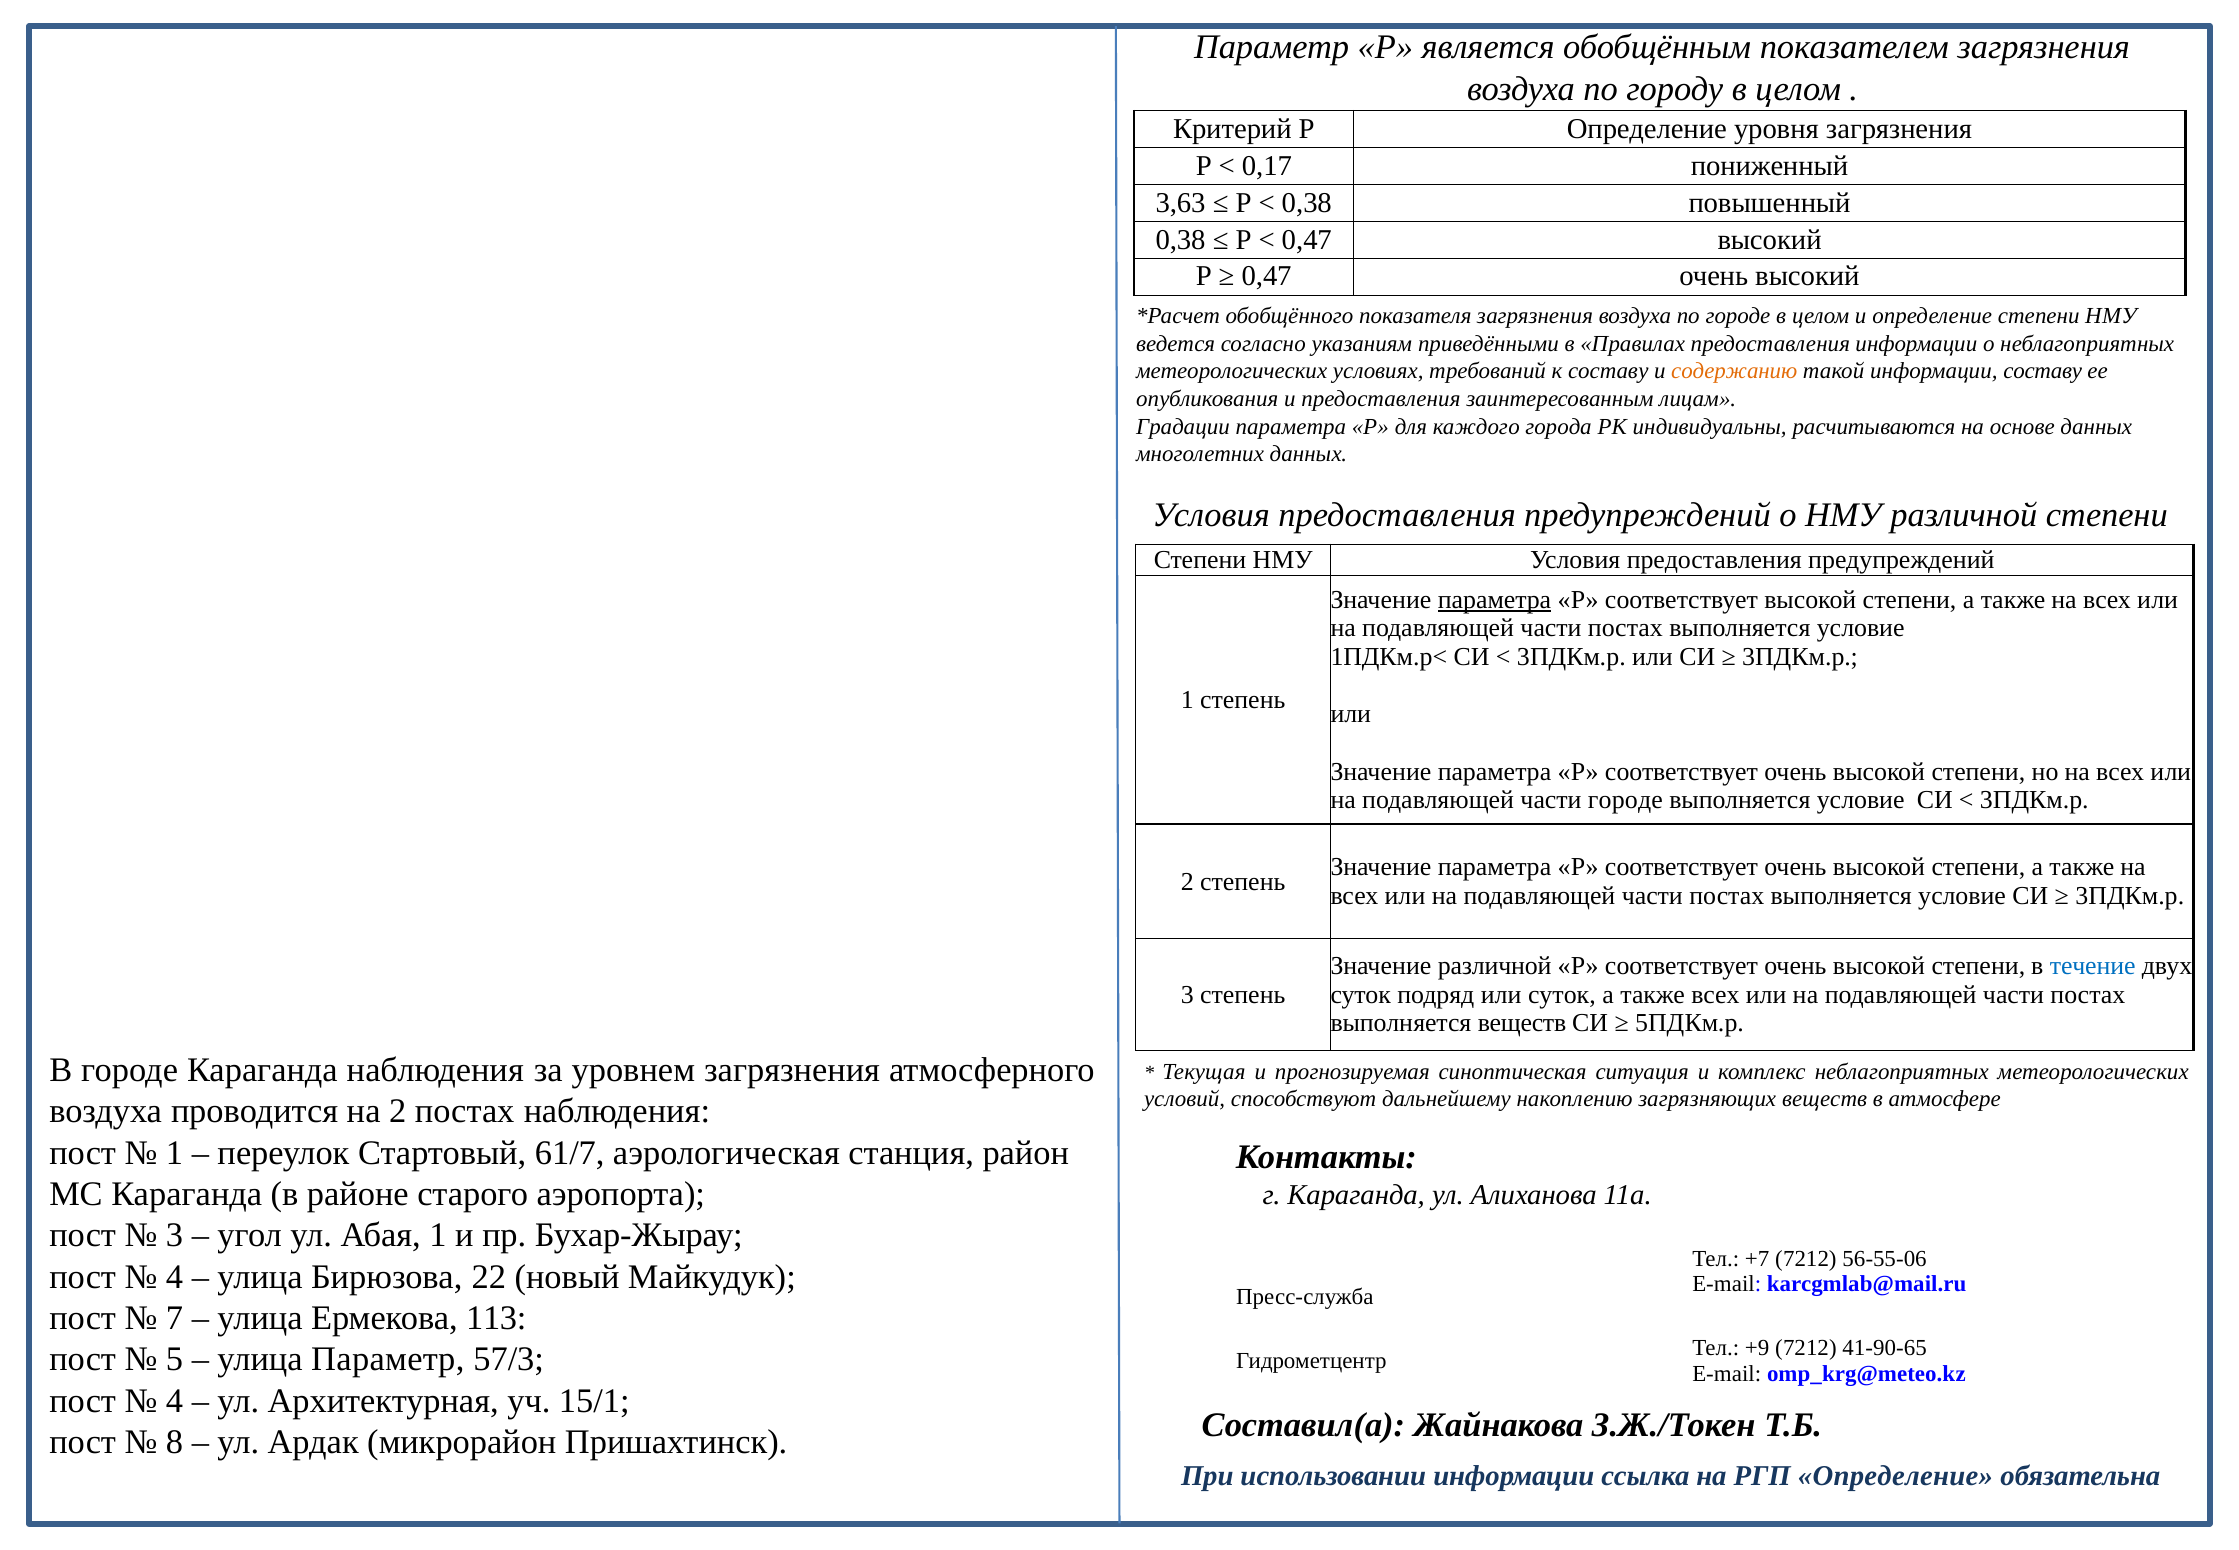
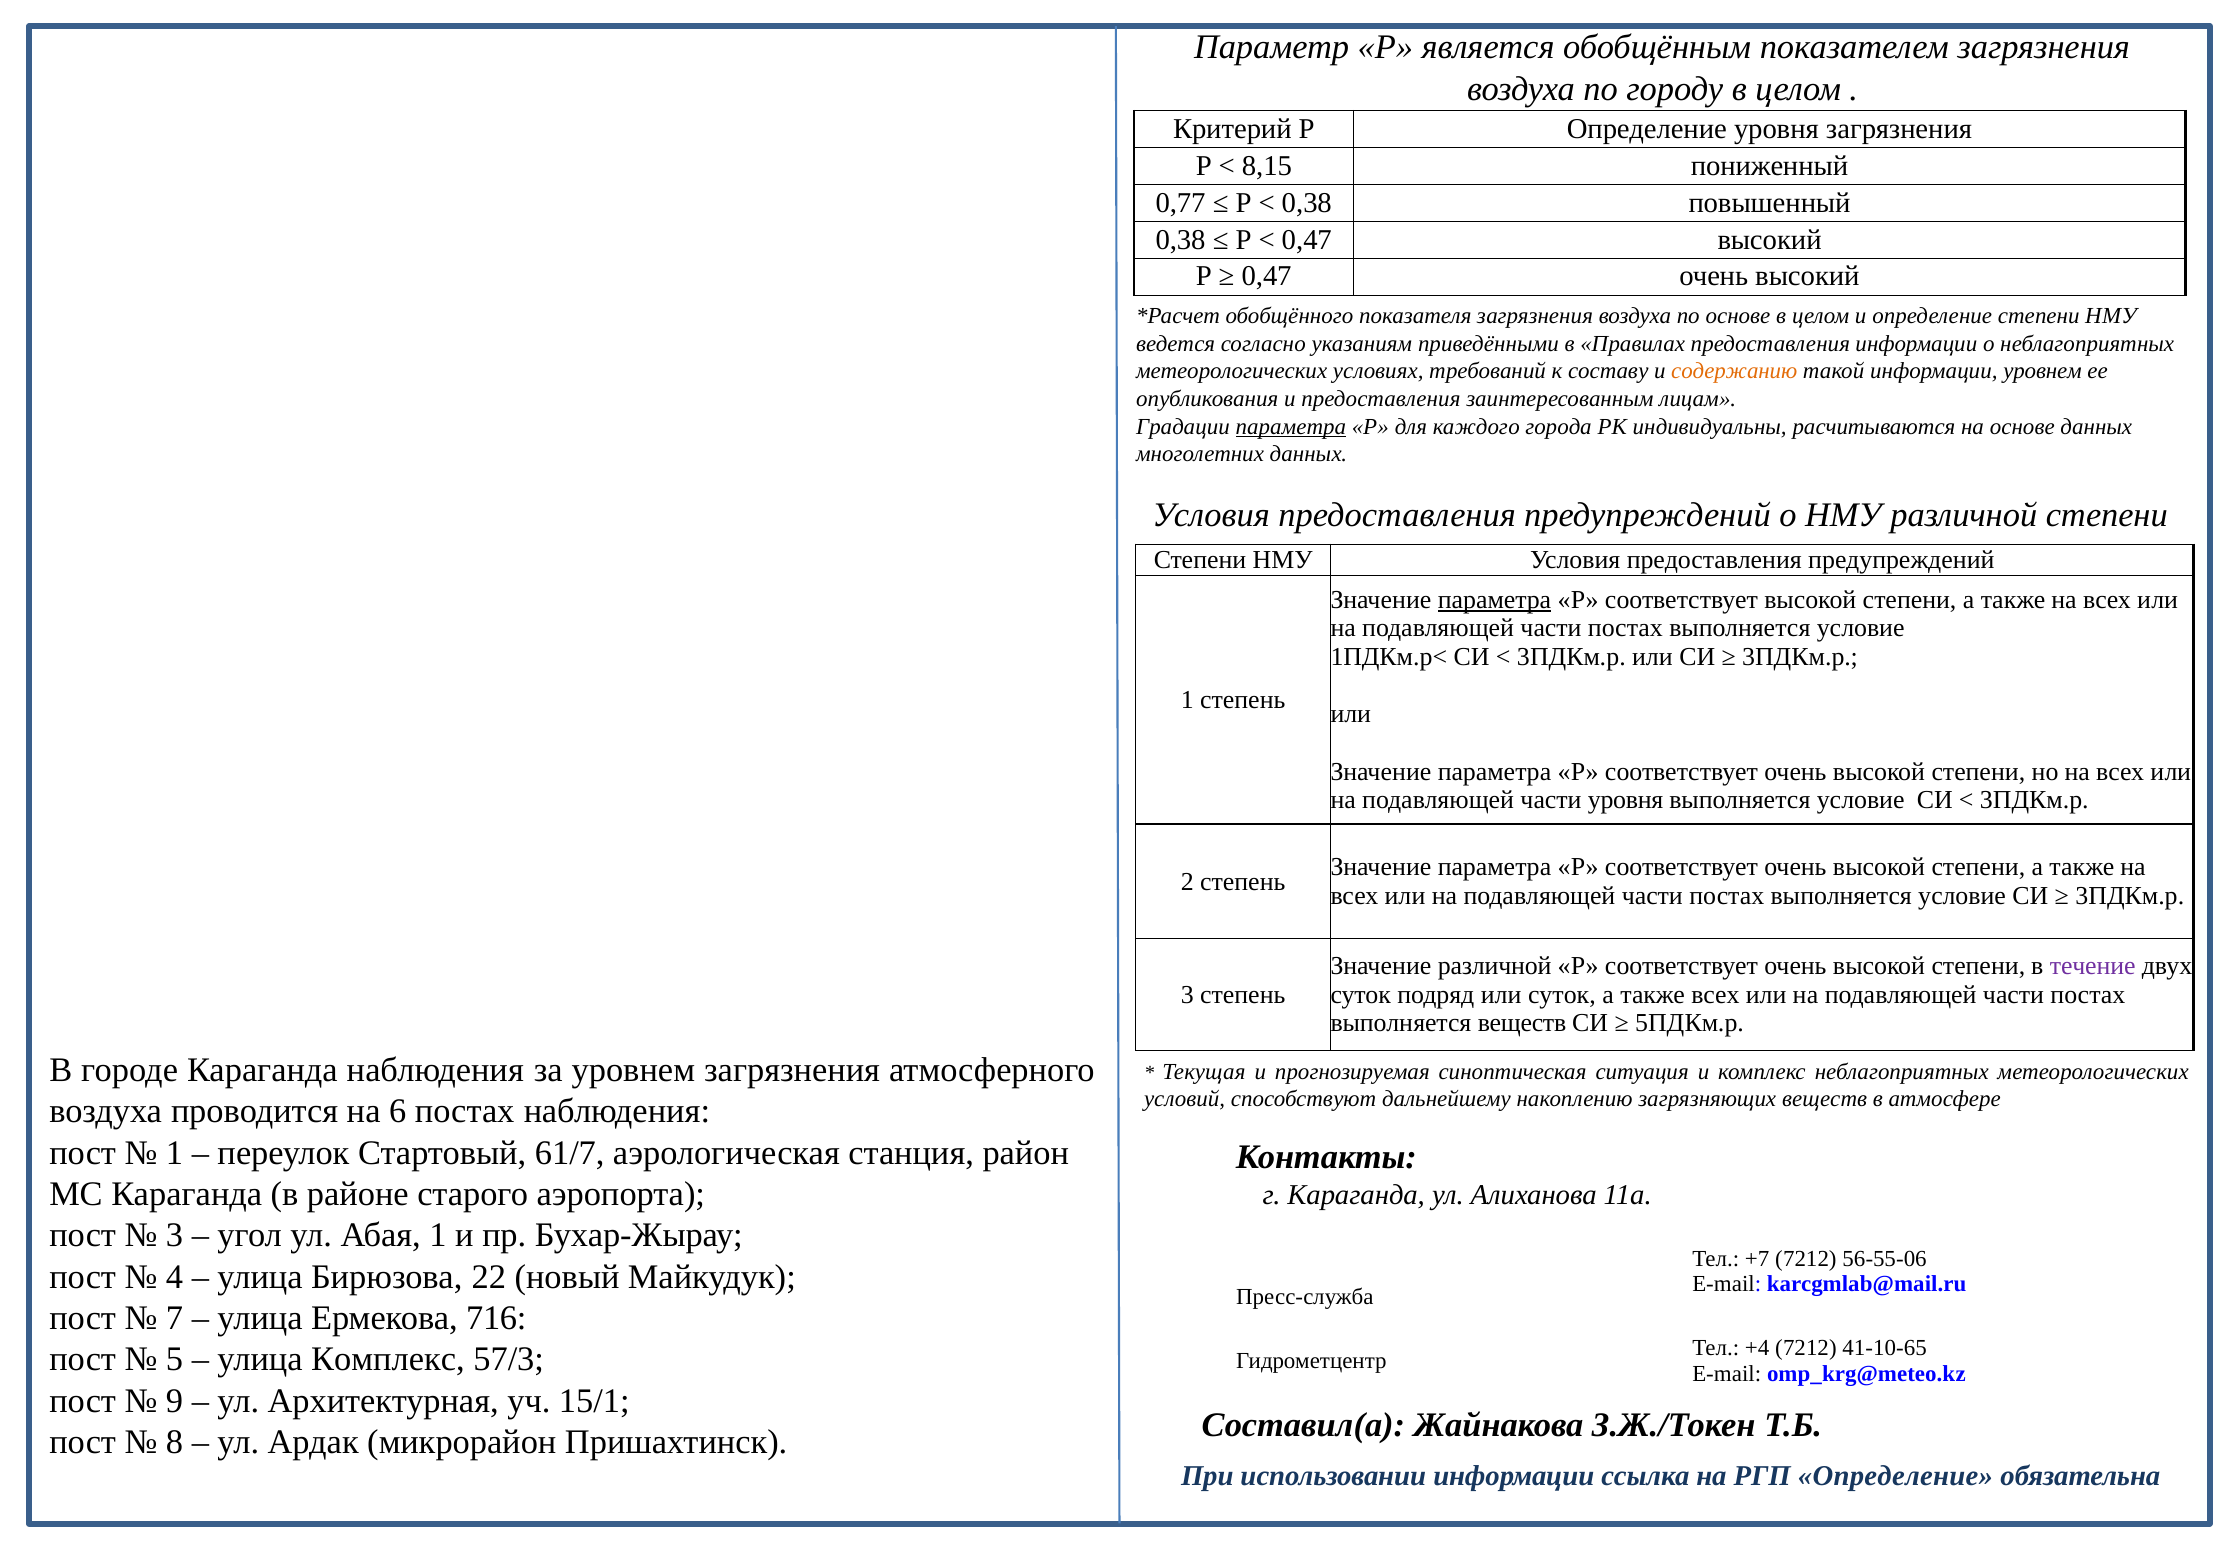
0,17: 0,17 -> 8,15 (1267, 166)
3,63: 3,63 -> 0,77 (1181, 203)
по городе: городе -> основе (1738, 316)
информации составу: составу -> уровнем (2043, 371)
параметра underline: none -> present (1291, 426)
части городе: городе -> уровня (1626, 800)
течение colour: blue -> purple (2093, 966)
на 2: 2 -> 6 (398, 1111)
113: 113 -> 716 (496, 1318)
+9: +9 -> +4 (1757, 1348)
41-90-65: 41-90-65 -> 41-10-65 (1885, 1348)
улица Параметр: Параметр -> Комплекс (388, 1359)
4: 4 -> 9 (175, 1401)
